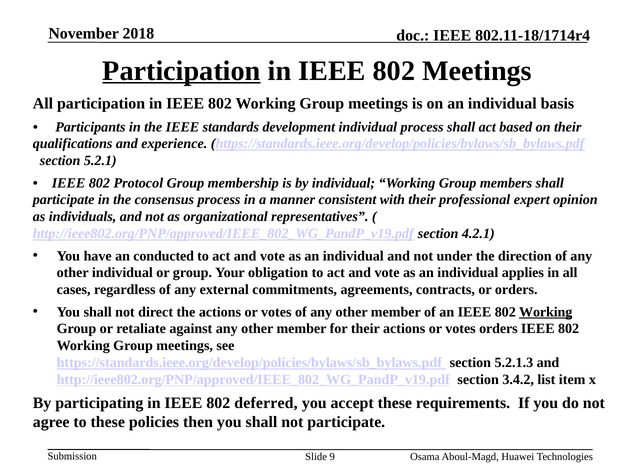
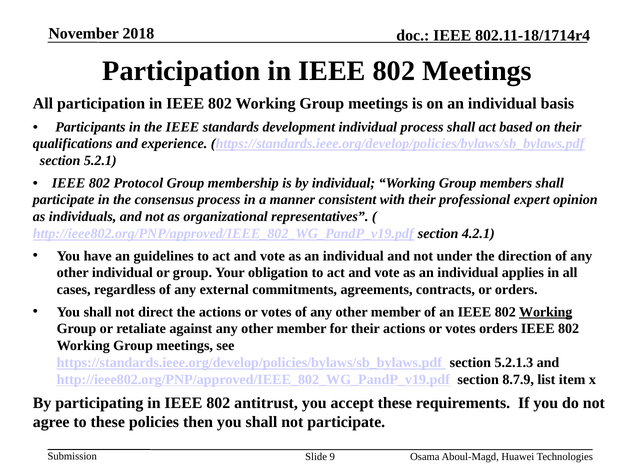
Participation underline: present -> none (182, 71)
conducted: conducted -> guidelines (164, 256)
3.4.2: 3.4.2 -> 8.7.9 (518, 380)
deferred: deferred -> antitrust (266, 403)
